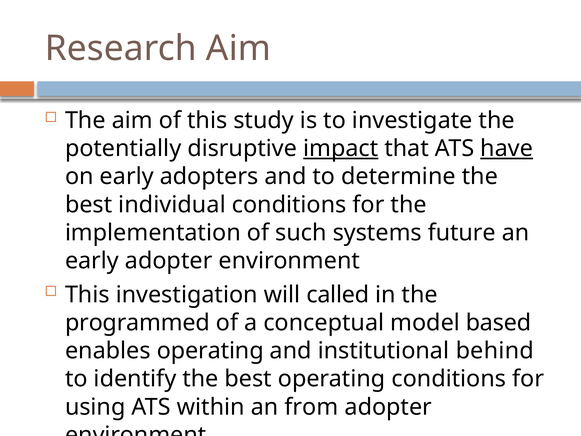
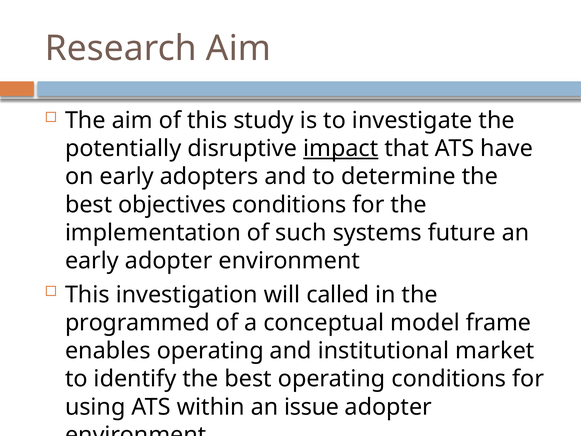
have underline: present -> none (507, 148)
individual: individual -> objectives (172, 205)
based: based -> frame (498, 323)
behind: behind -> market (495, 351)
from: from -> issue (312, 407)
